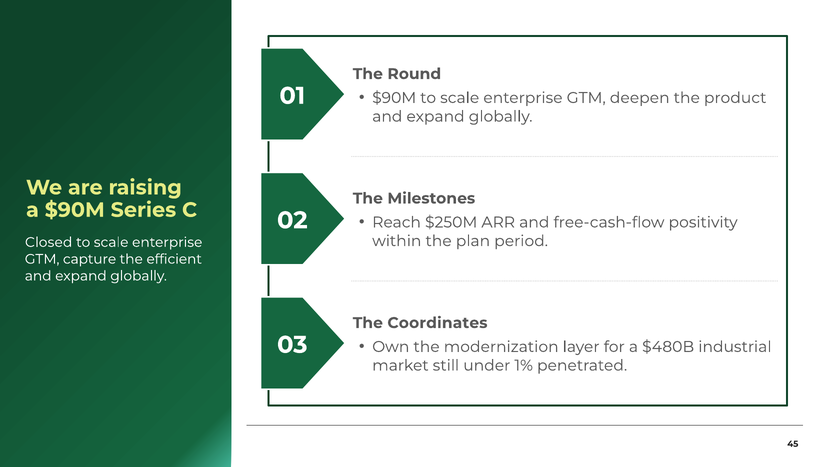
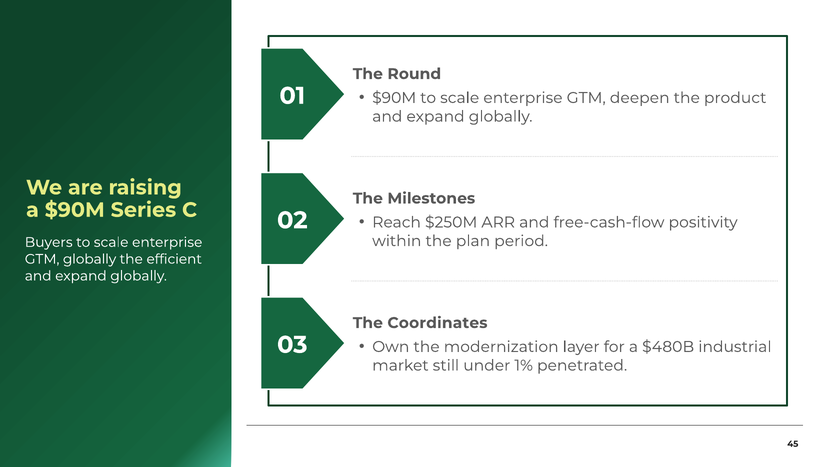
Closed: Closed -> Buyers (49, 242)
GTM capture: capture -> globally (90, 259)
